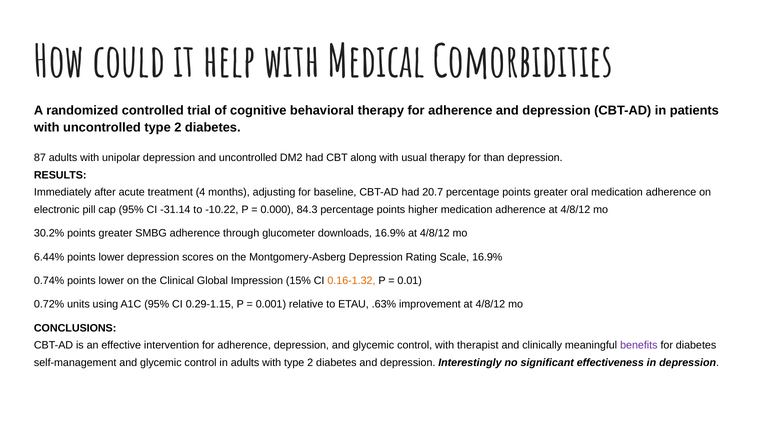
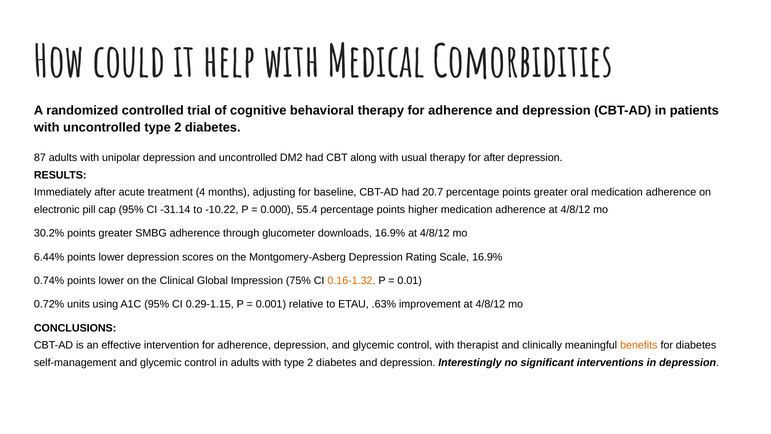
for than: than -> after (494, 158)
84.3: 84.3 -> 55.4 (307, 209)
15%: 15% -> 75% (298, 280)
benefits colour: purple -> orange (639, 345)
effectiveness: effectiveness -> interventions (610, 362)
